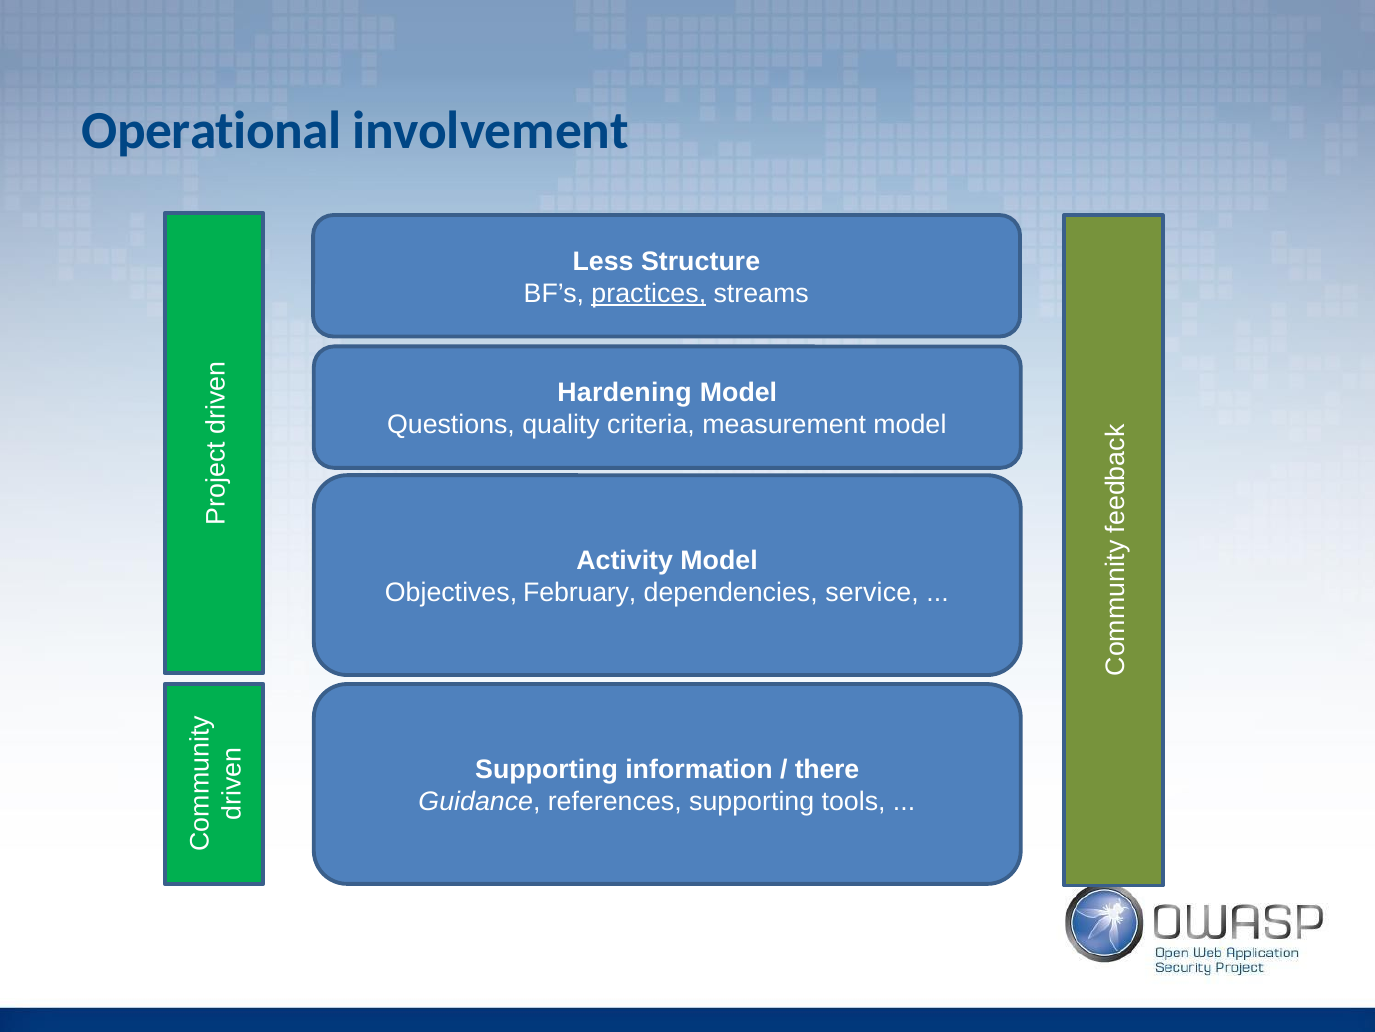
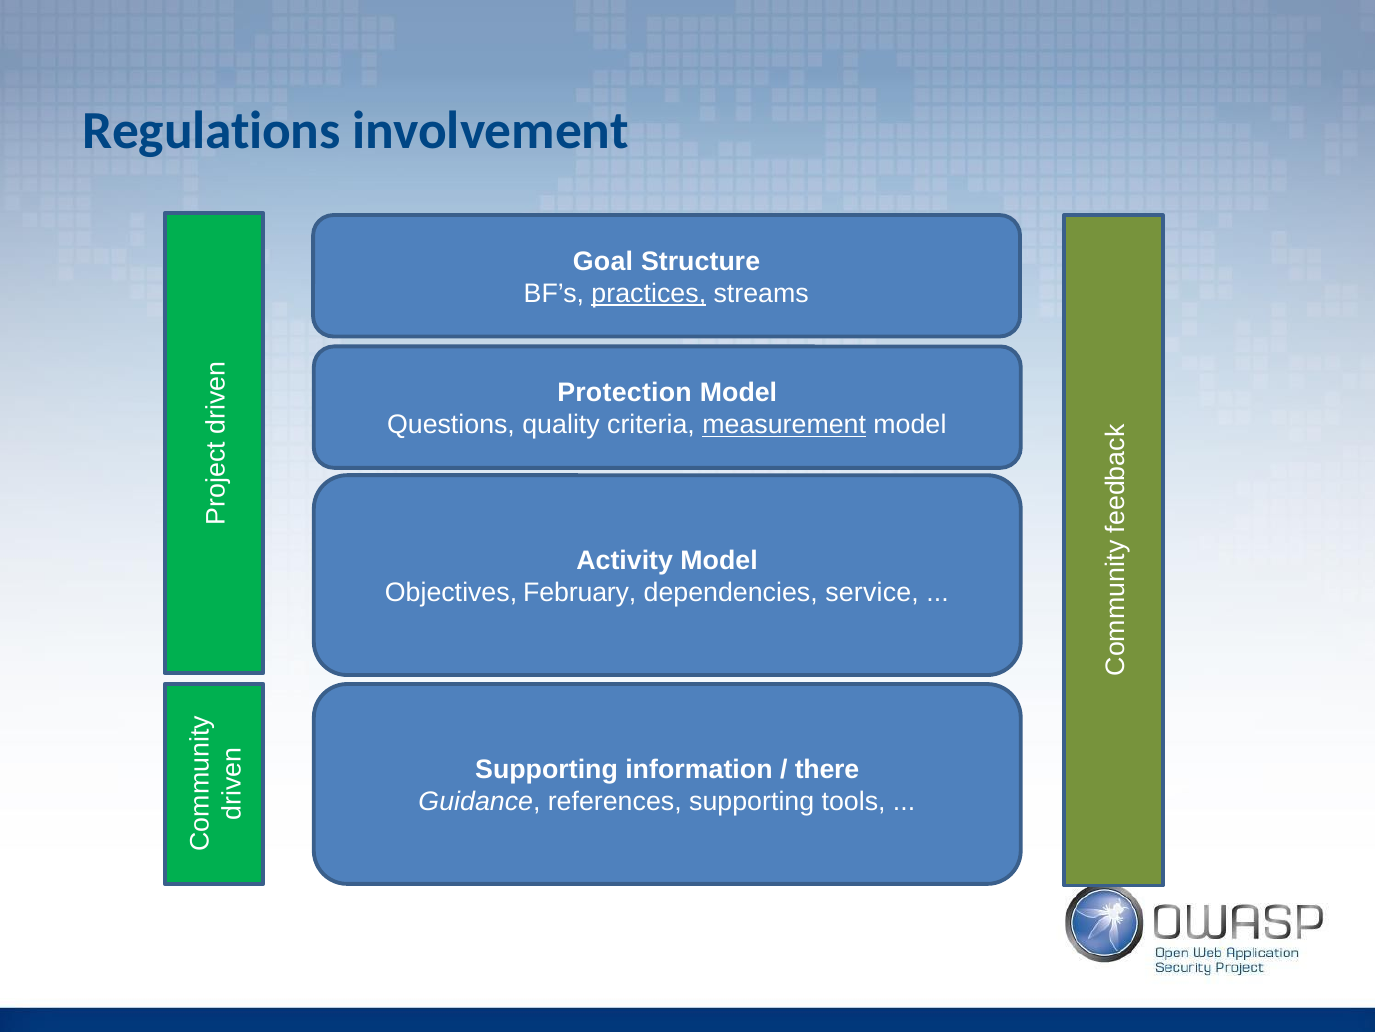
Operational: Operational -> Regulations (212, 131)
Less: Less -> Goal (603, 261)
Hardening: Hardening -> Protection (625, 393)
measurement underline: none -> present (784, 425)
